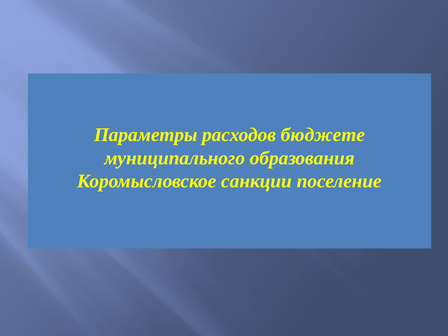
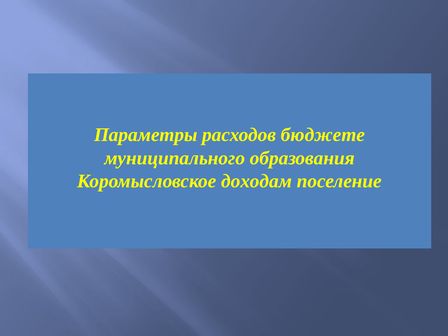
санкции: санкции -> доходам (257, 181)
